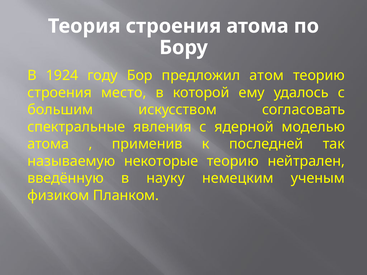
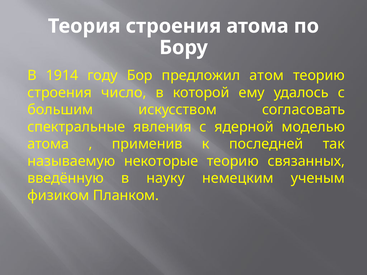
1924: 1924 -> 1914 (62, 76)
место: место -> число (124, 93)
нейтрален: нейтрален -> связанных (306, 161)
